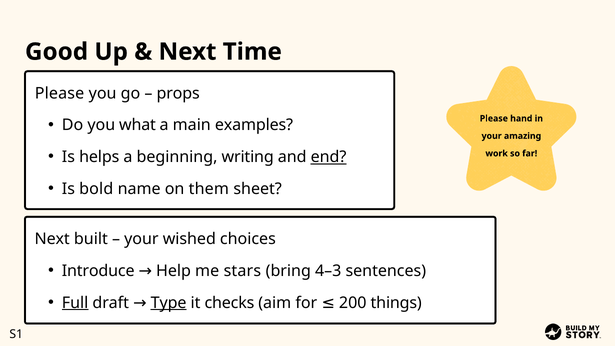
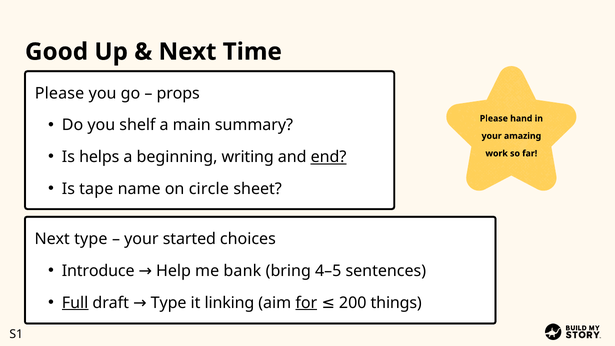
what: what -> shelf (137, 125)
examples: examples -> summary (254, 125)
bold: bold -> tape (96, 189)
them: them -> circle (209, 189)
Next built: built -> type (91, 239)
wished: wished -> started (189, 239)
stars: stars -> bank (242, 271)
4–3: 4–3 -> 4–5 (328, 271)
Type underline: present -> none (169, 303)
checks: checks -> linking (229, 303)
for underline: none -> present (306, 303)
